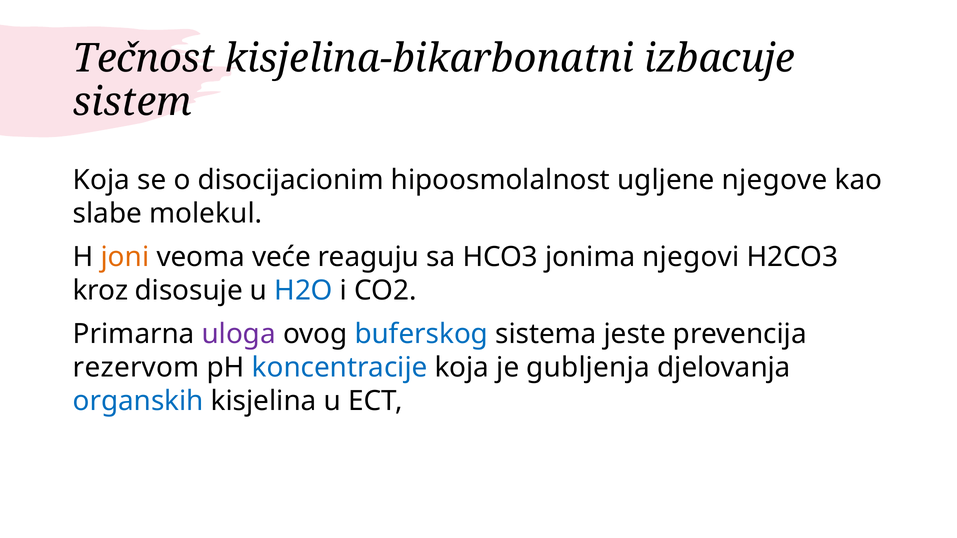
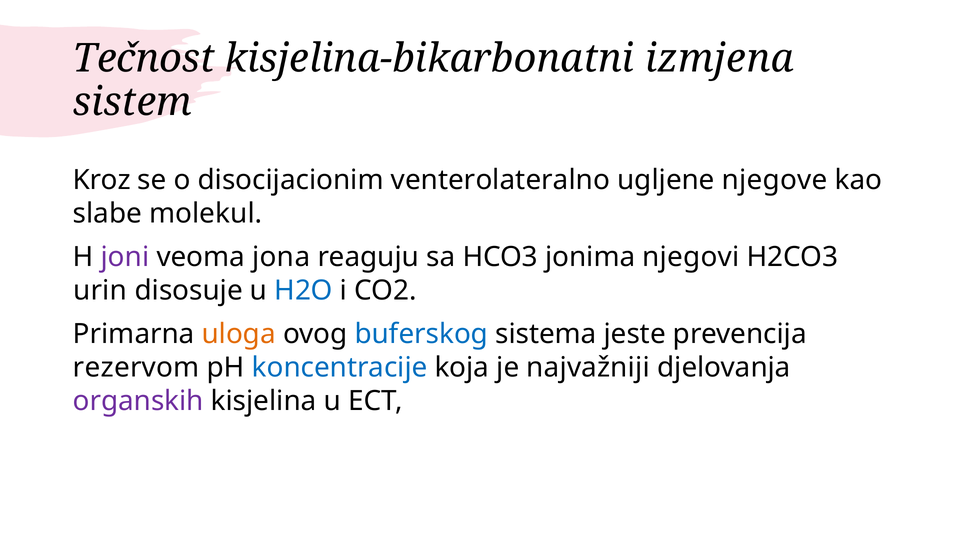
izbacuje: izbacuje -> izmjena (719, 59)
Koja: Koja -> Kroz (102, 180)
hipoosmolalnost: hipoosmolalnost -> venterolateralno (500, 180)
joni colour: orange -> purple (125, 257)
veće: veće -> jona (281, 257)
kroz: kroz -> urin (100, 291)
uloga colour: purple -> orange (239, 334)
gubljenja: gubljenja -> najvažniji (588, 368)
organskih colour: blue -> purple (138, 401)
